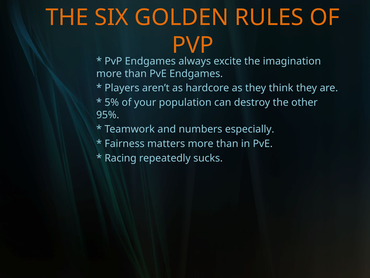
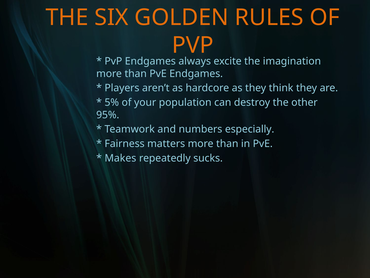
Racing: Racing -> Makes (120, 158)
